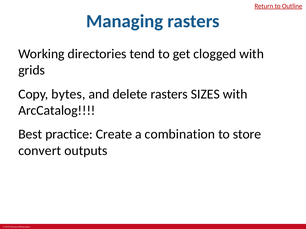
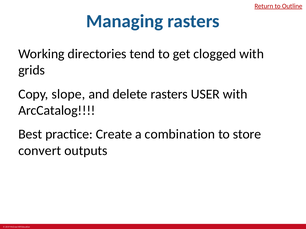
bytes: bytes -> slope (68, 94)
SIZES: SIZES -> USER (205, 94)
